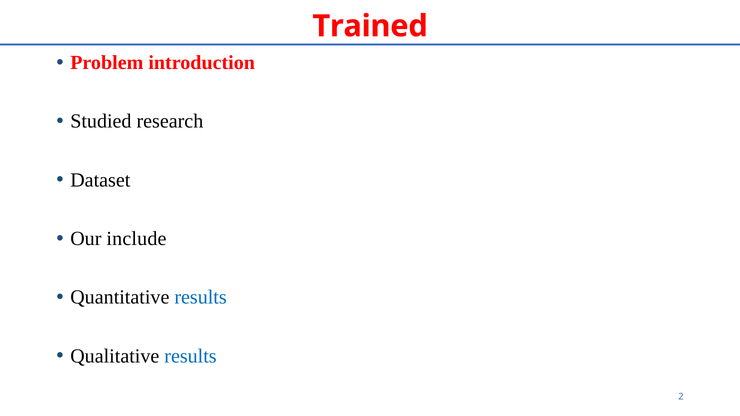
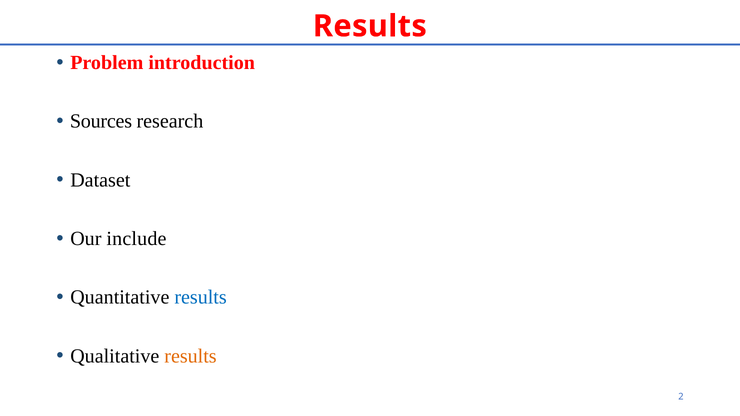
Trained: Trained -> Results (370, 26)
Studied: Studied -> Sources (101, 121)
results colour: blue -> orange (191, 356)
